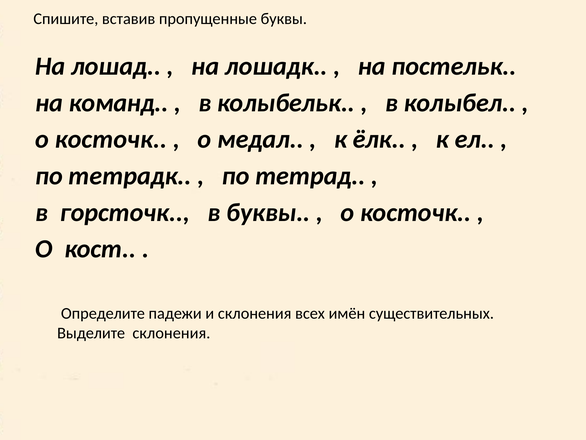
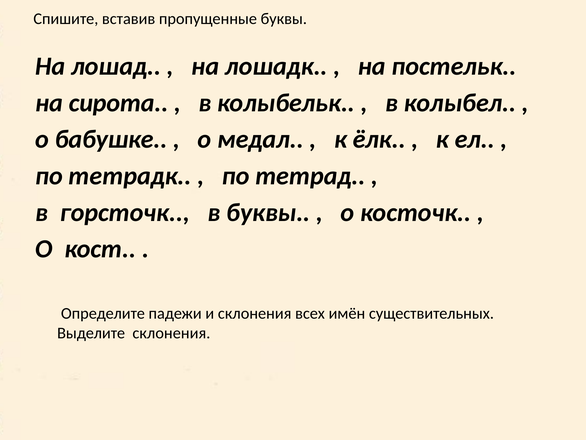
команд: команд -> сирота (119, 103)
косточк: косточк -> бабушке (111, 139)
